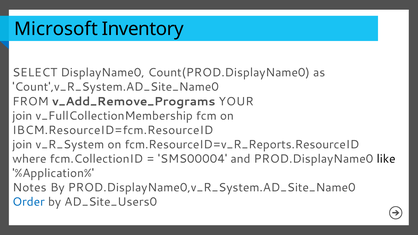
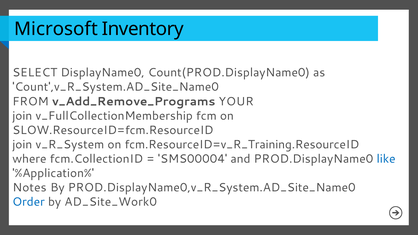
IBCM.ResourceID=fcm.ResourceID: IBCM.ResourceID=fcm.ResourceID -> SLOW.ResourceID=fcm.ResourceID (113, 130)
fcm.ResourceID=v_R_Reports.ResourceID: fcm.ResourceID=v_R_Reports.ResourceID -> fcm.ResourceID=v_R_Training.ResourceID (242, 144)
like colour: black -> blue (386, 159)
AD_Site_Users0: AD_Site_Users0 -> AD_Site_Work0 (111, 202)
